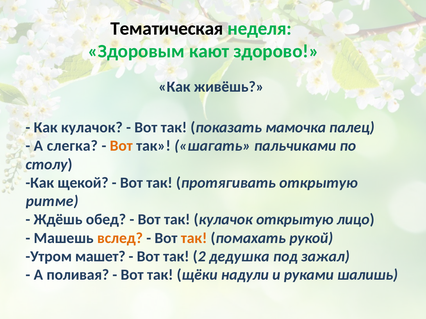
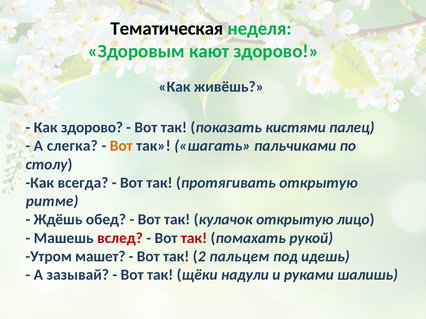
Как кулачок: кулачок -> здорово (92, 128)
мамочка: мамочка -> кистями (296, 128)
щекой: щекой -> всегда (83, 183)
вслед colour: orange -> red (120, 238)
так colour: orange -> red (194, 238)
дедушка: дедушка -> пальцем (239, 257)
зажал: зажал -> идешь (325, 257)
поливая: поливая -> зазывай (78, 275)
